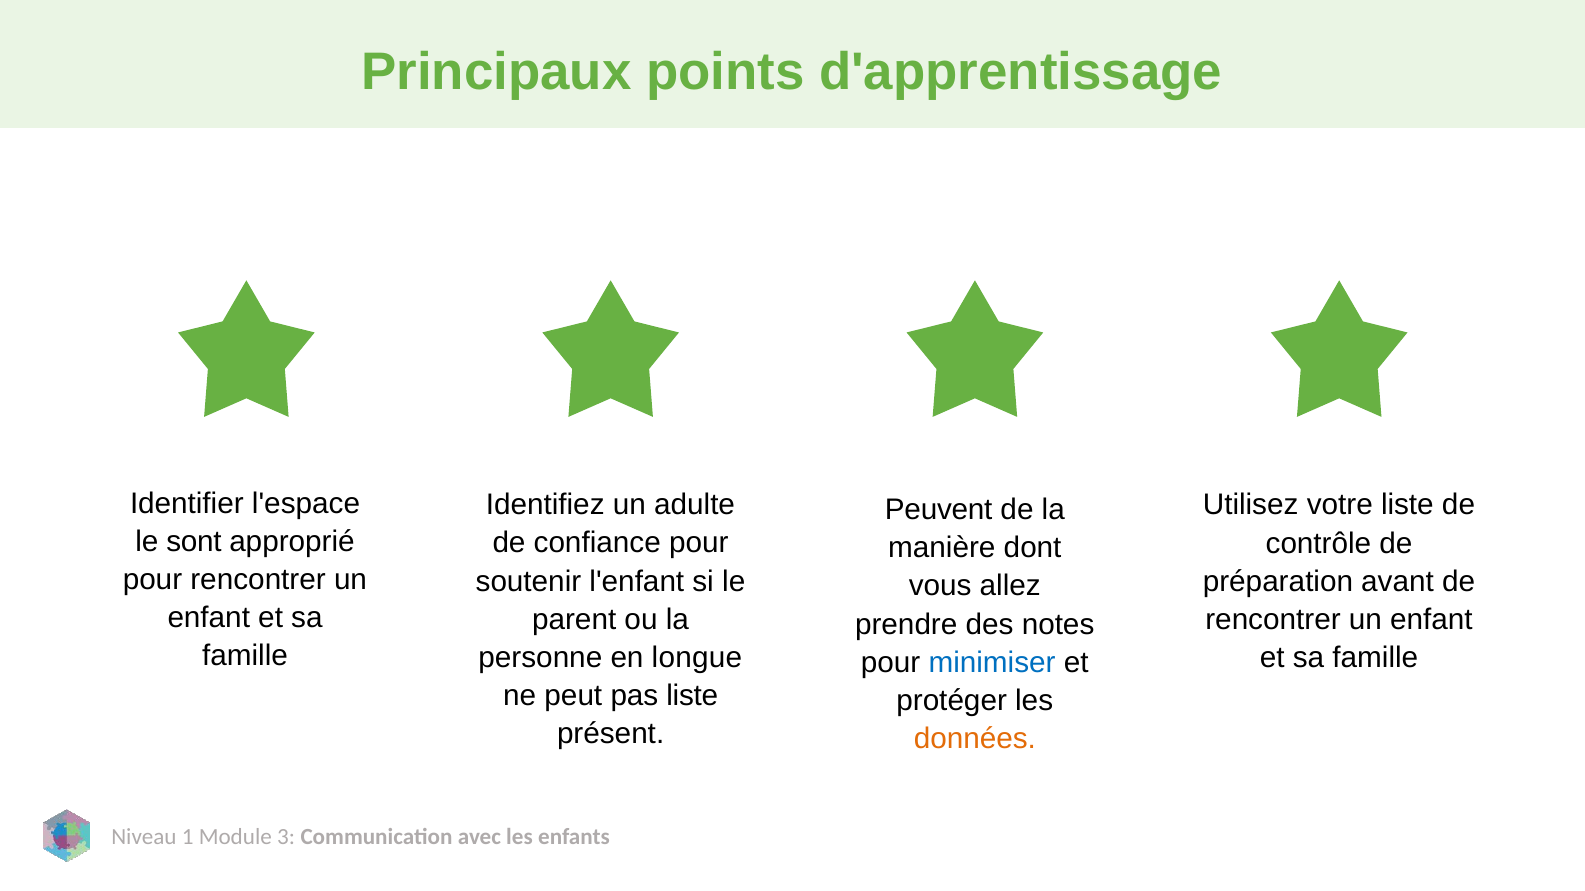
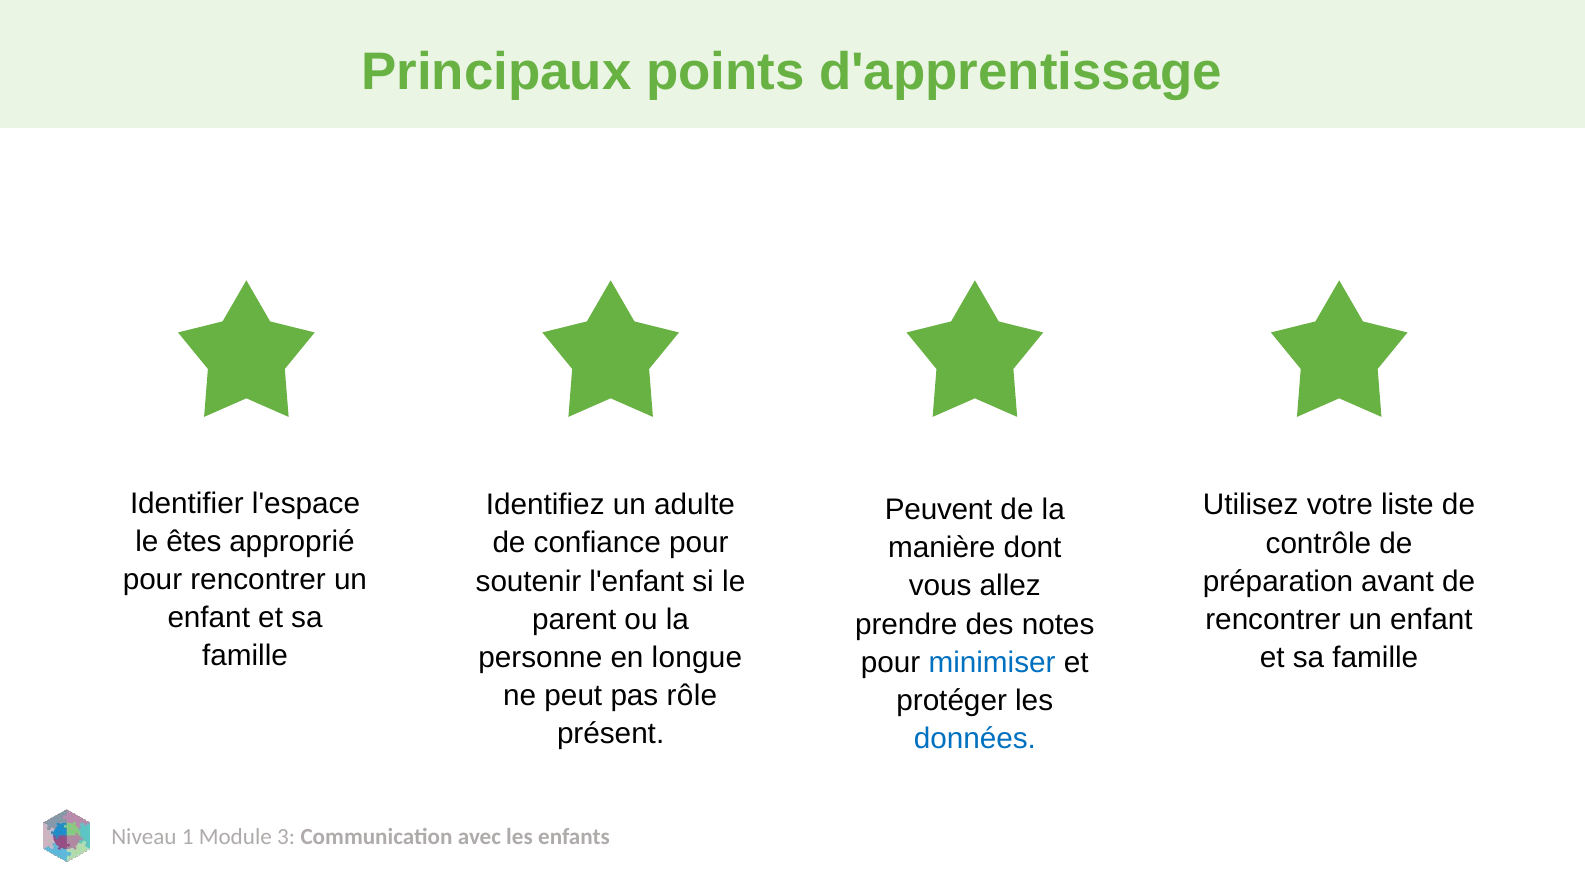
sont: sont -> êtes (194, 542)
pas liste: liste -> rôle (692, 696)
données colour: orange -> blue (975, 739)
